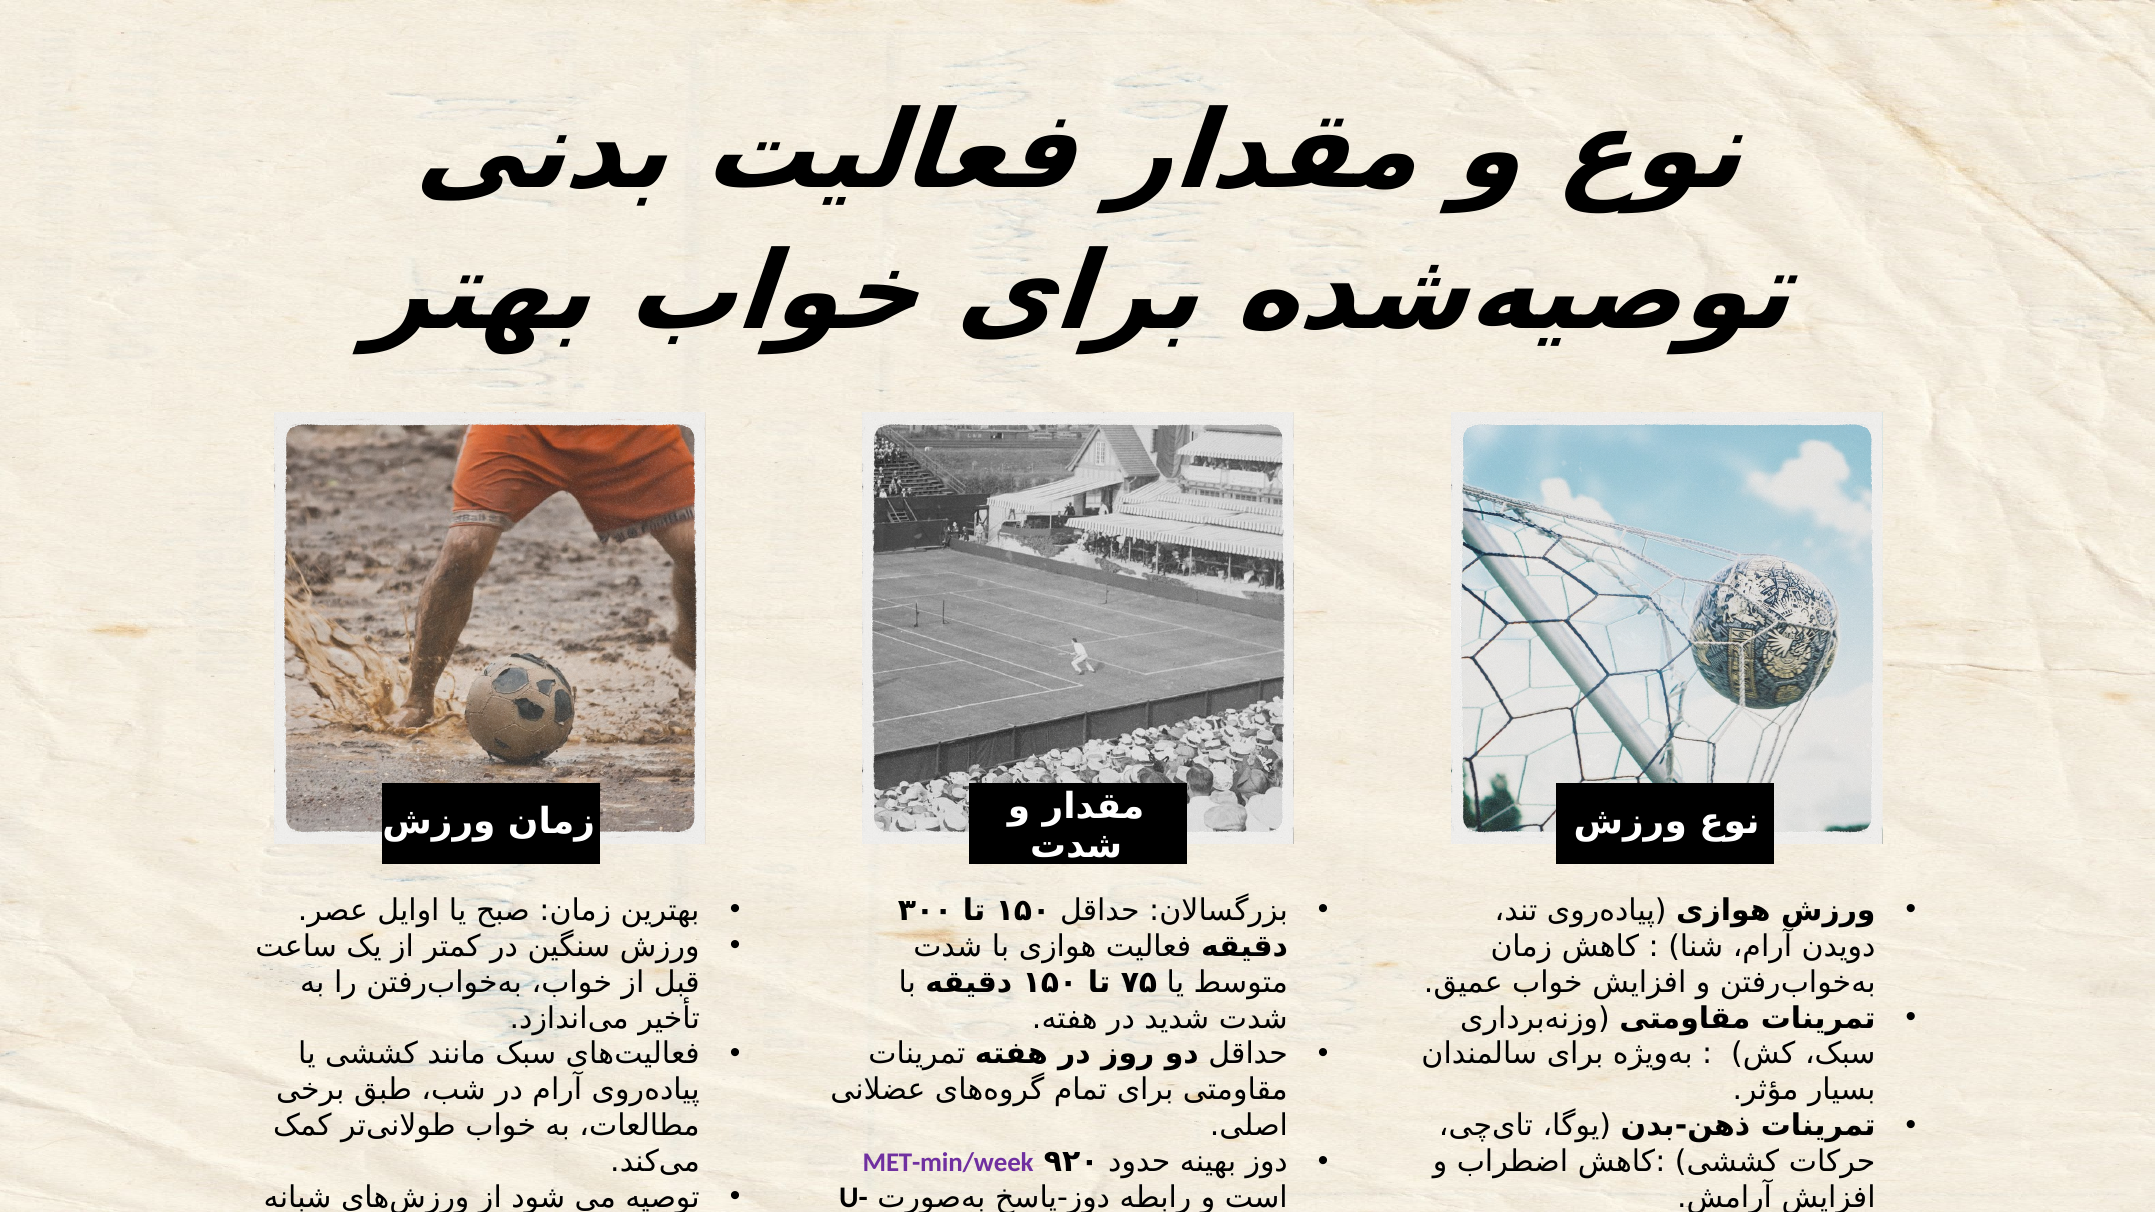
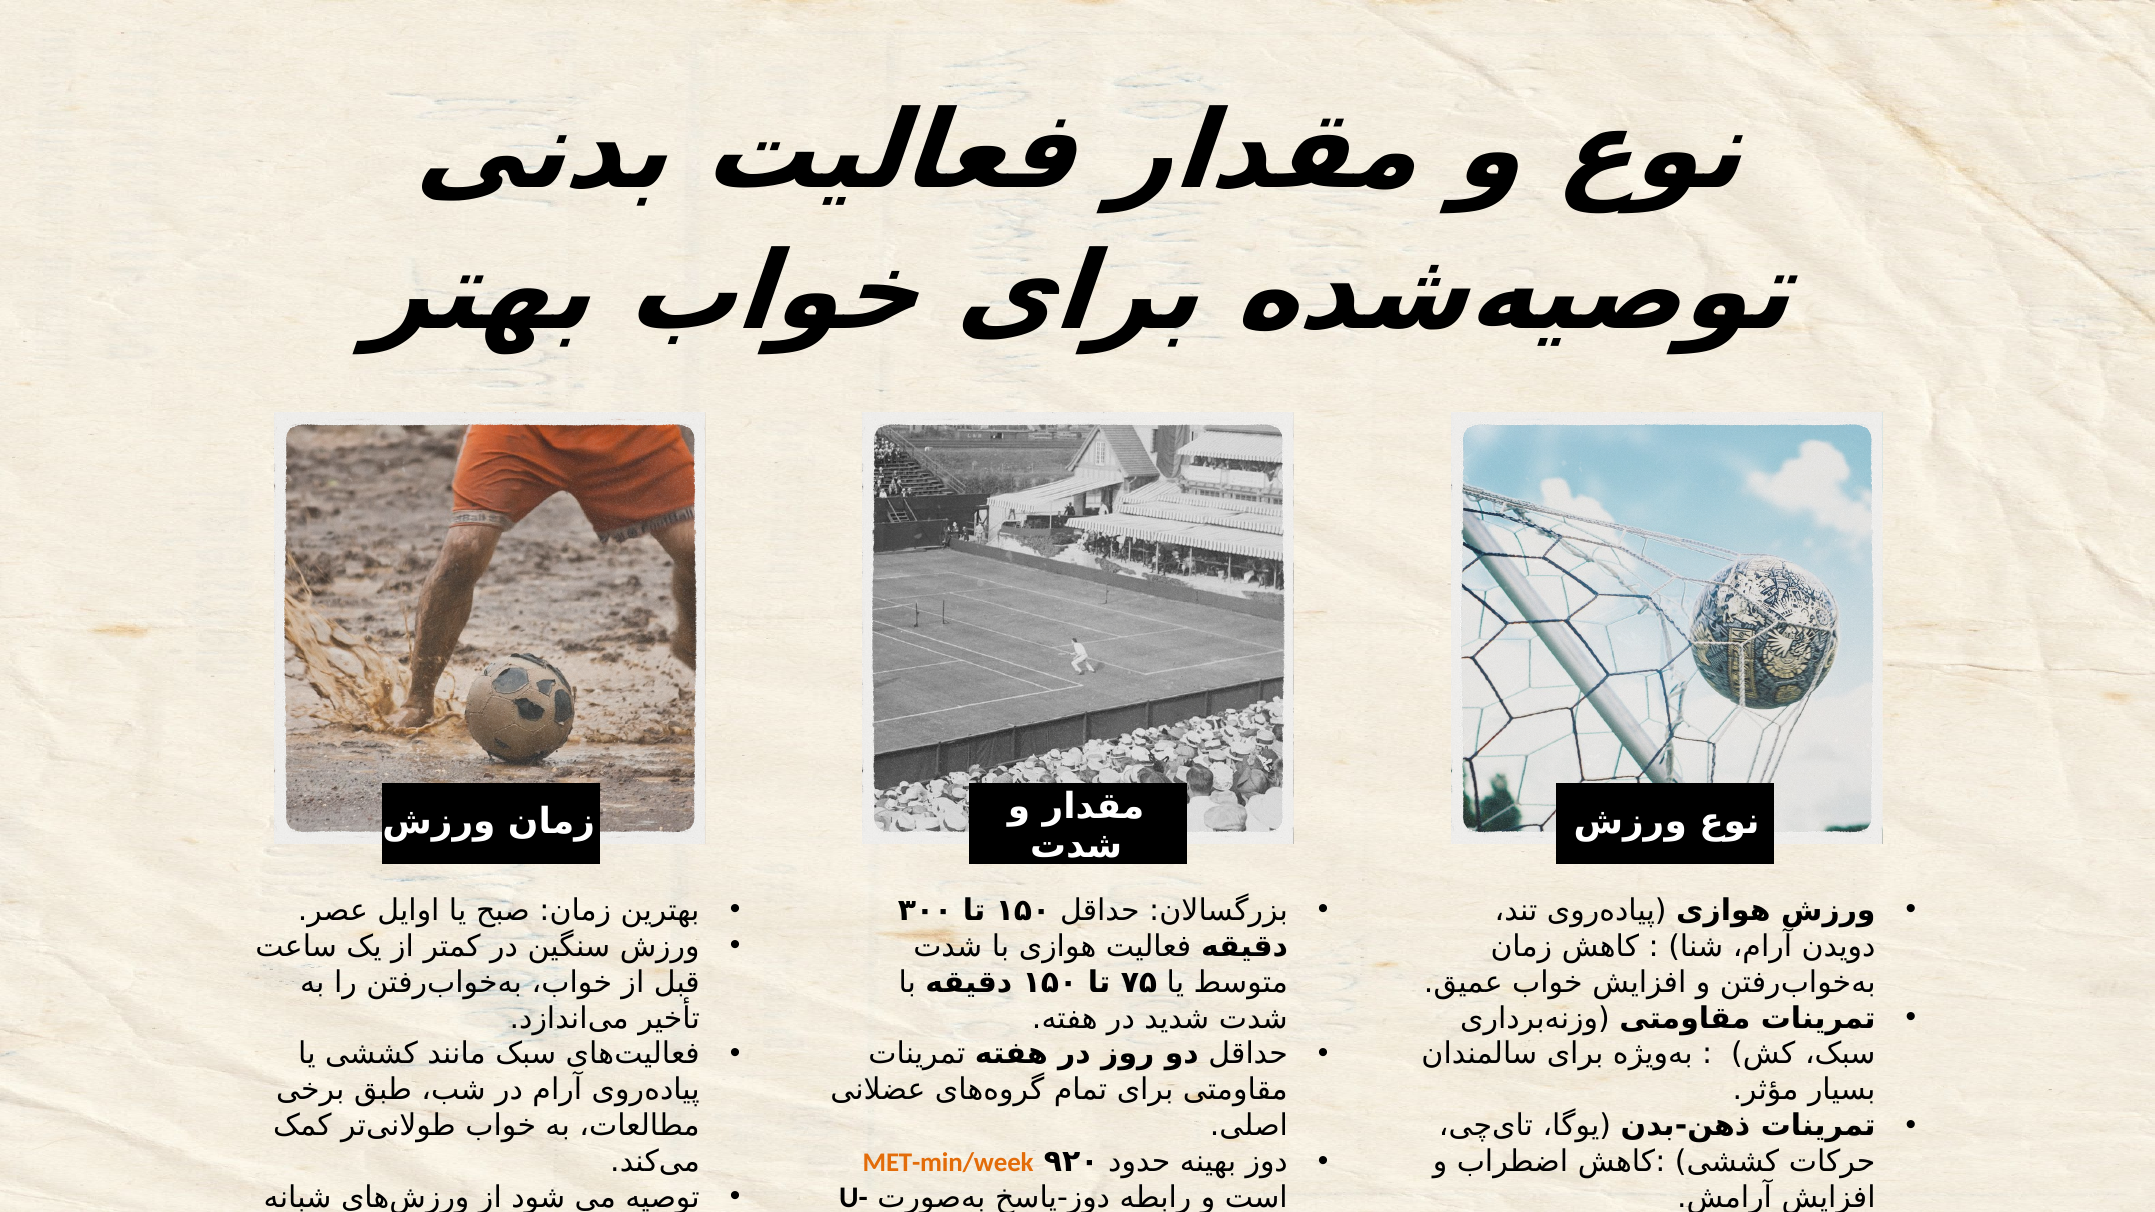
MET-min/week colour: purple -> orange (948, 1163)
